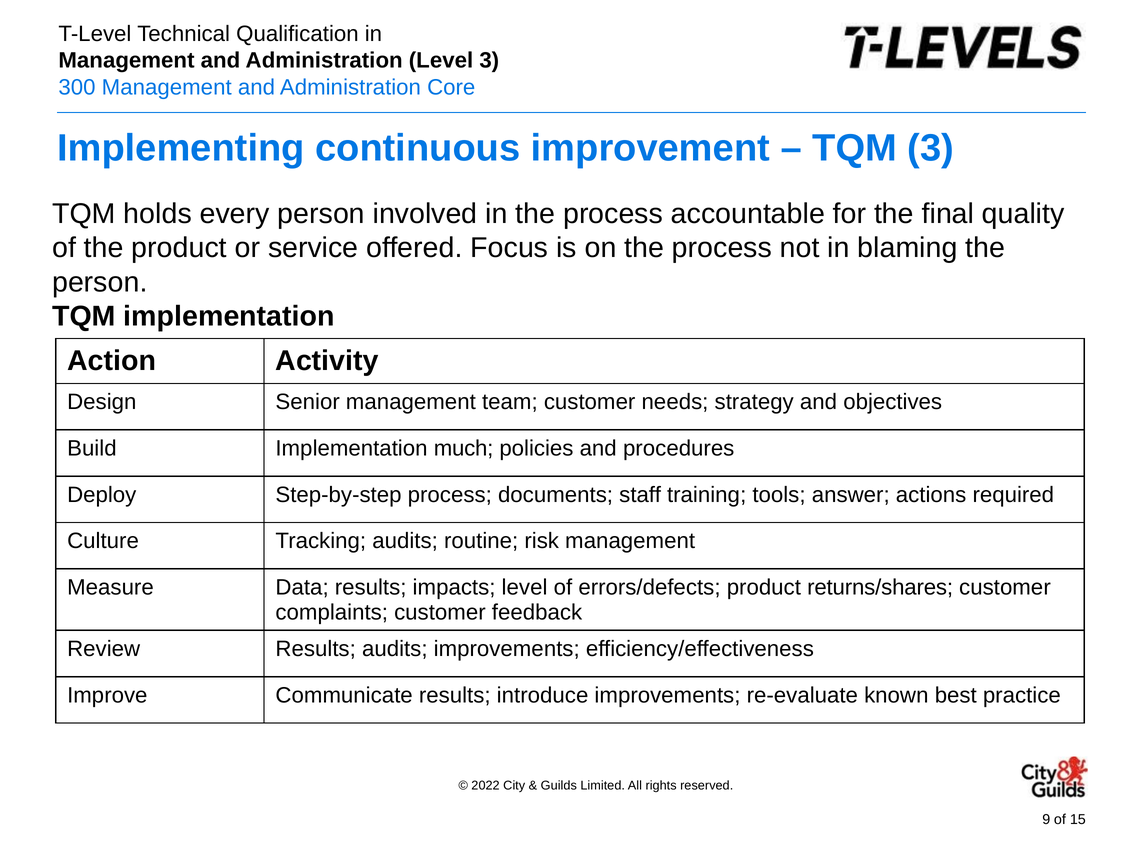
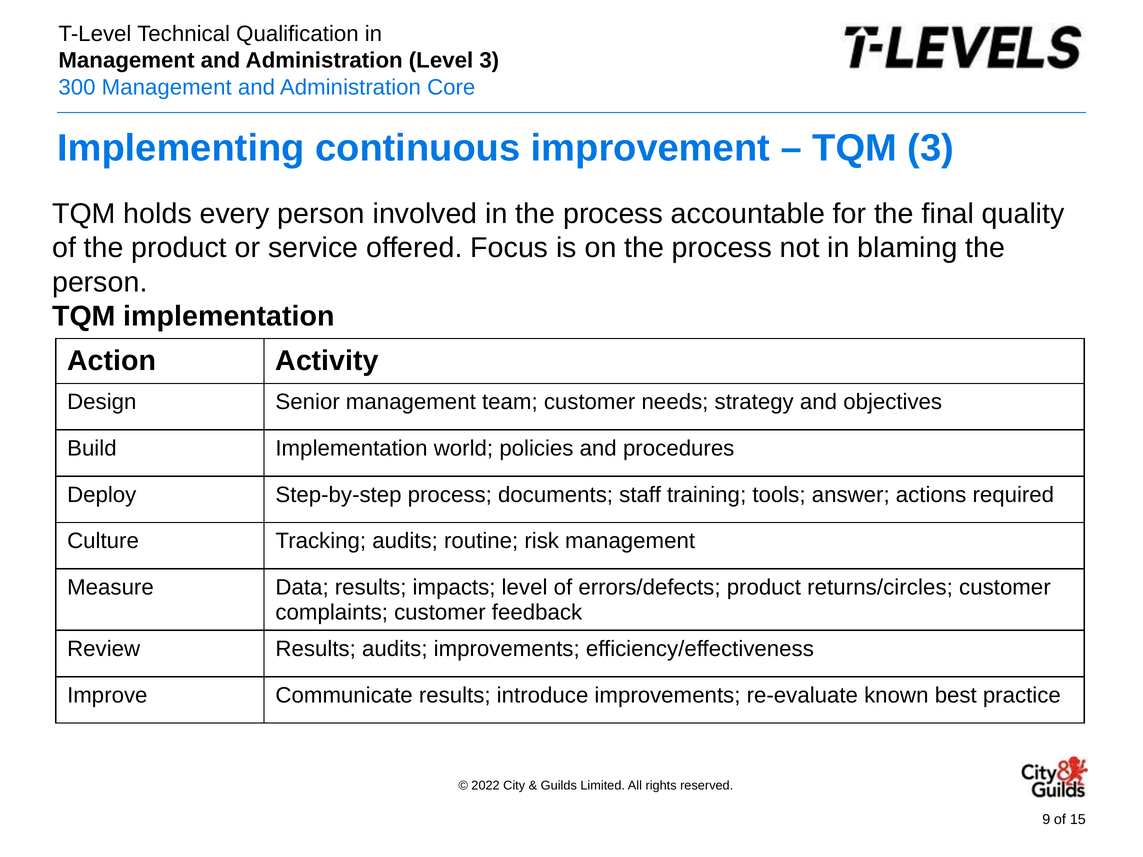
much: much -> world (463, 449)
returns/shares: returns/shares -> returns/circles (880, 588)
